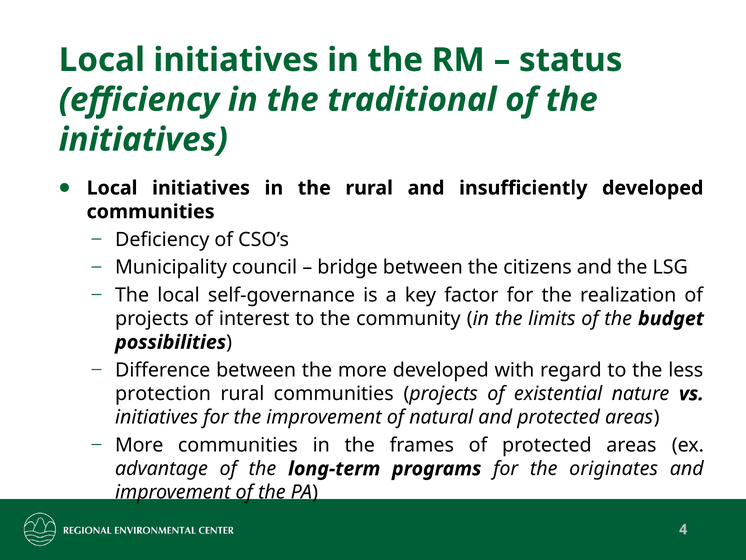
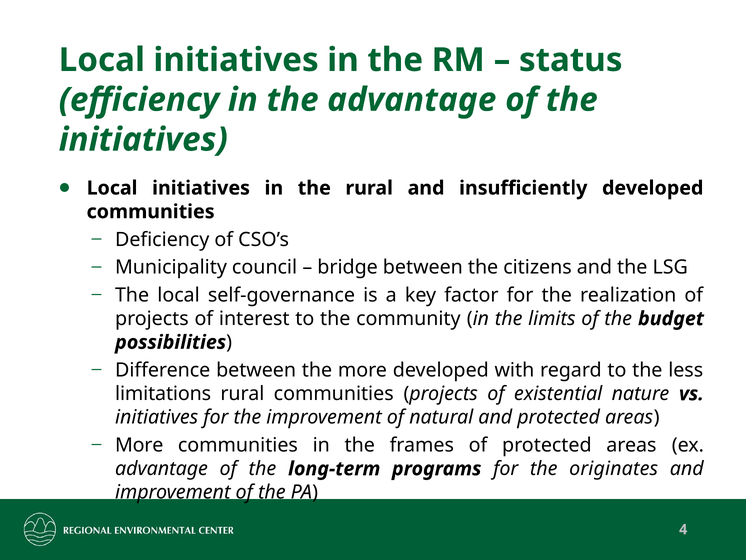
the traditional: traditional -> advantage (412, 100)
protection: protection -> limitations (163, 393)
